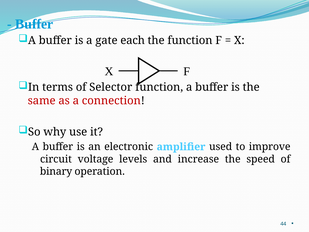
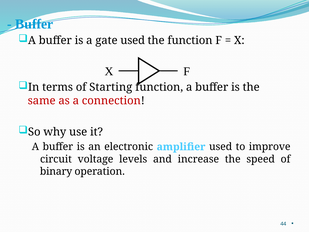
gate each: each -> used (133, 40)
Selector: Selector -> Starting (111, 87)
